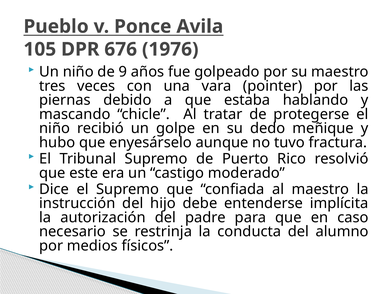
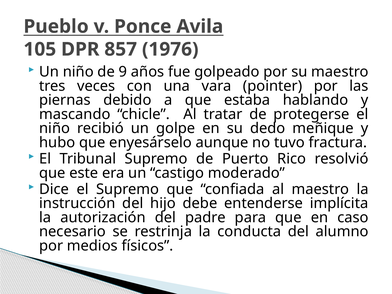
676: 676 -> 857 (121, 49)
